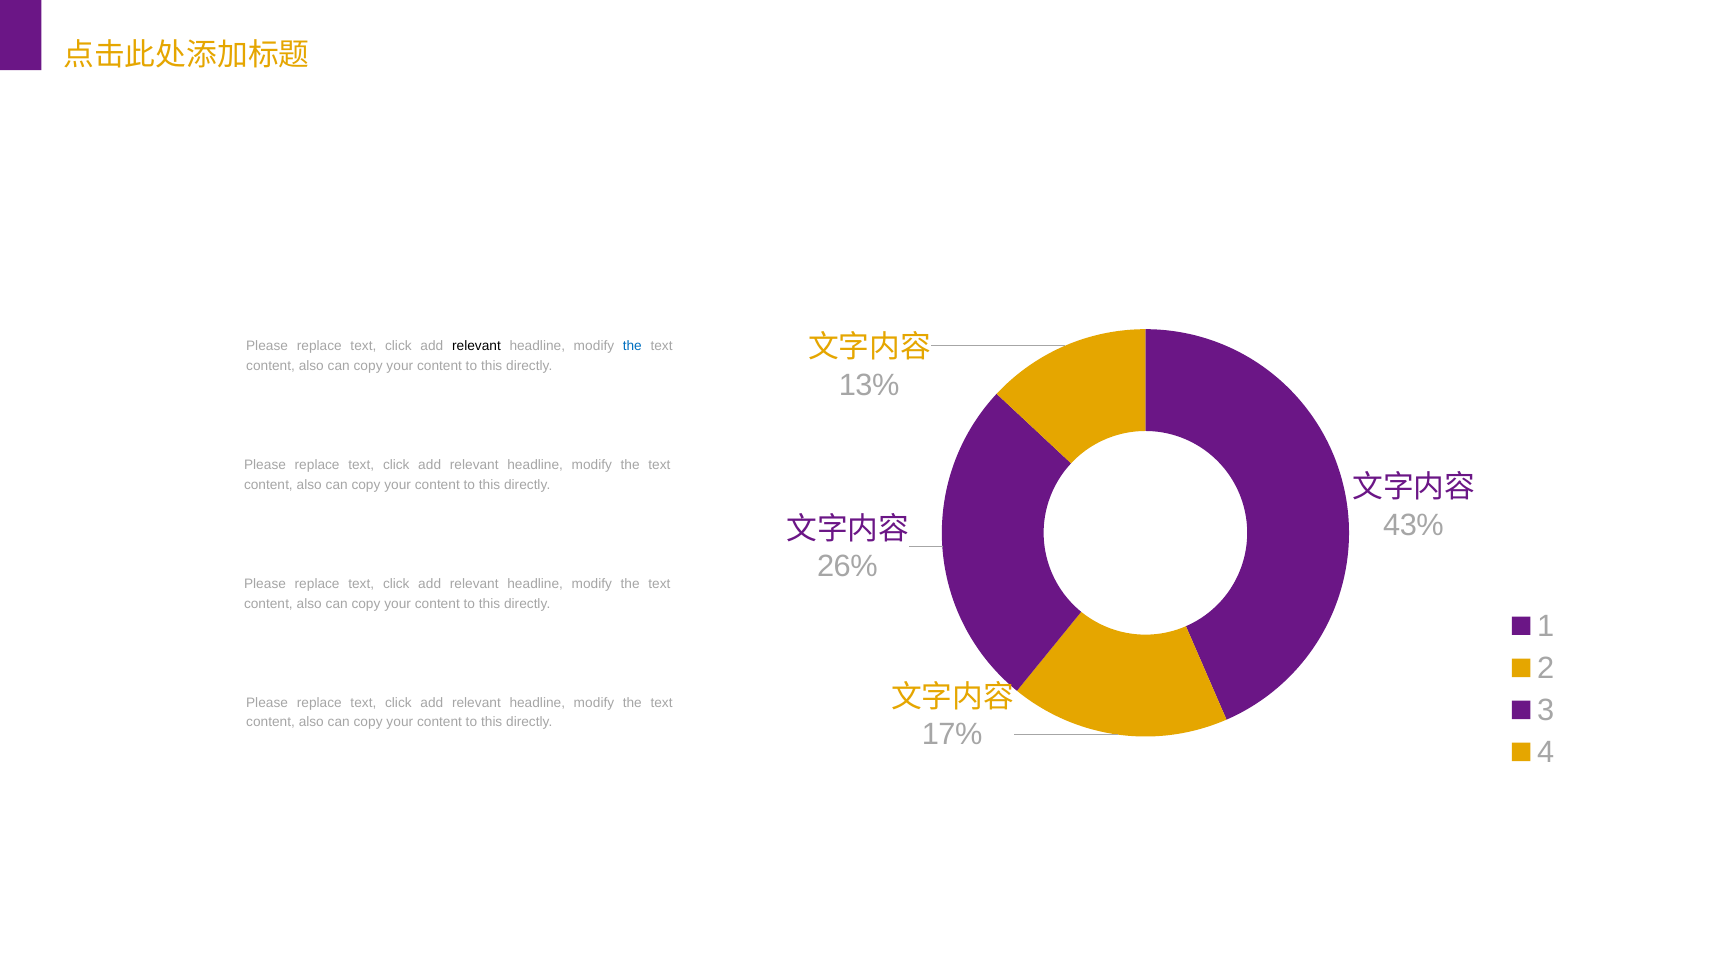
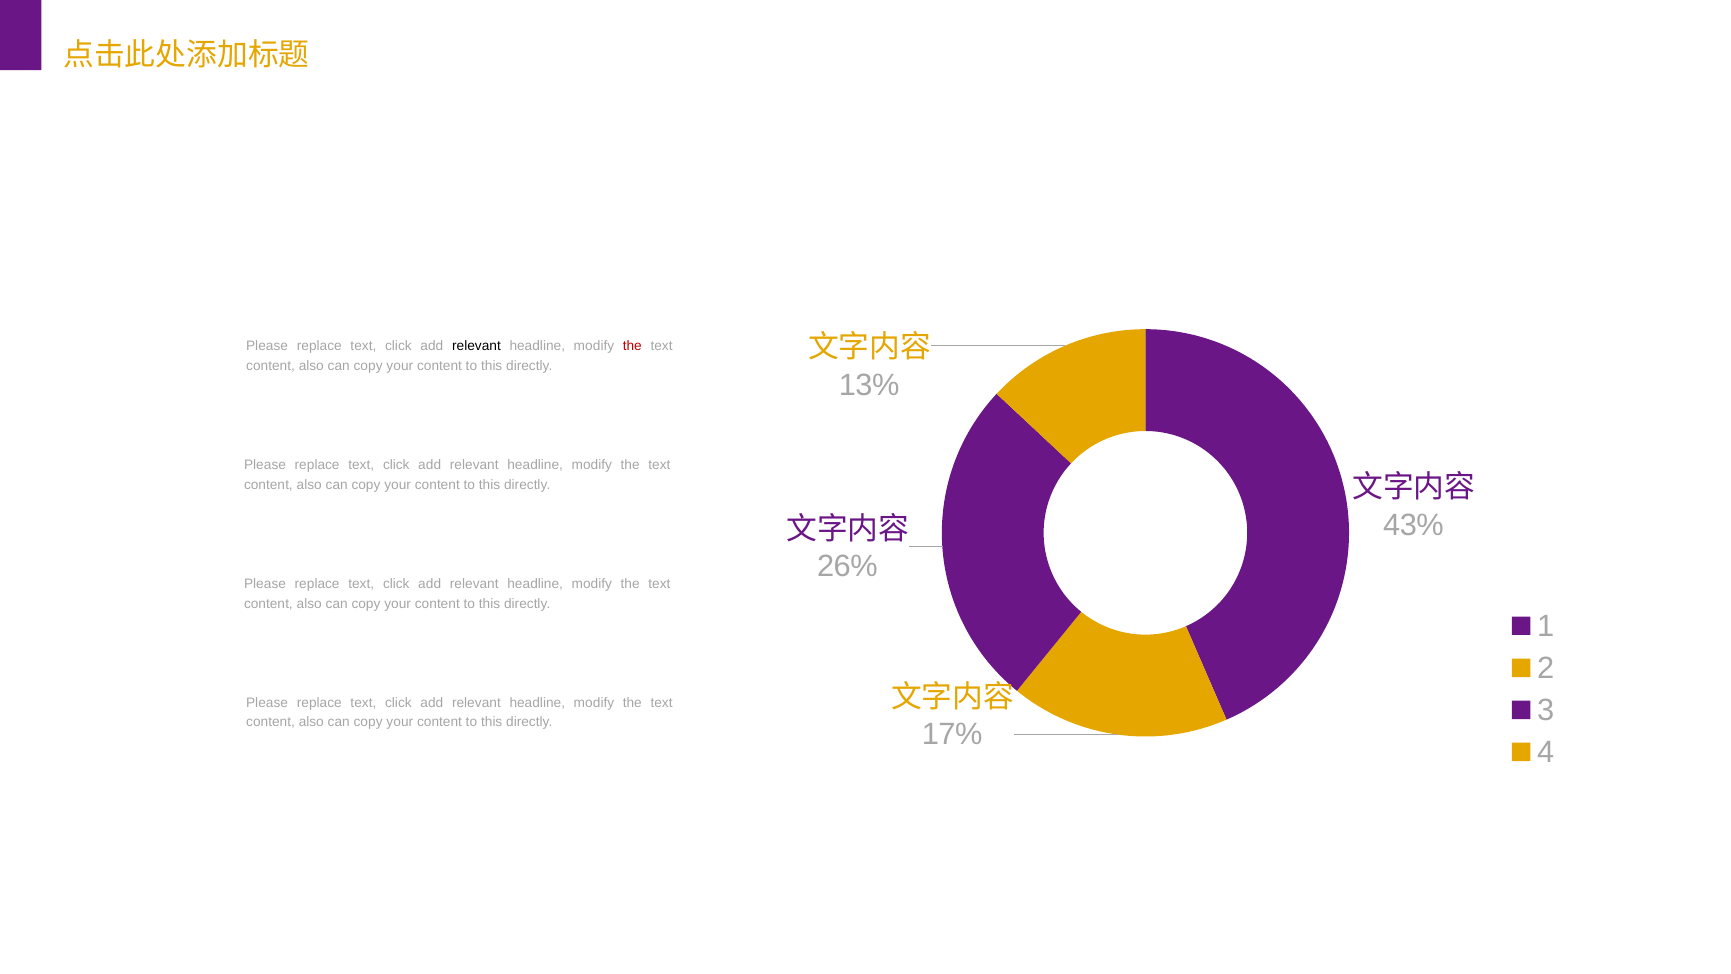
the colour: blue -> red (632, 346)
